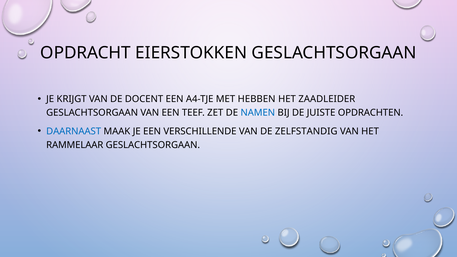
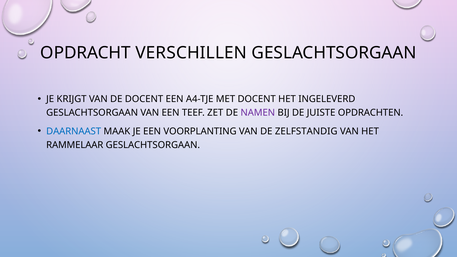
EIERSTOKKEN: EIERSTOKKEN -> VERSCHILLEN (191, 53)
MET HEBBEN: HEBBEN -> DOCENT (257, 99)
ZAADLEIDER: ZAADLEIDER -> INGELEVERD (327, 99)
NAMEN colour: blue -> purple (258, 113)
VERSCHILLENDE: VERSCHILLENDE -> VOORPLANTING (200, 131)
